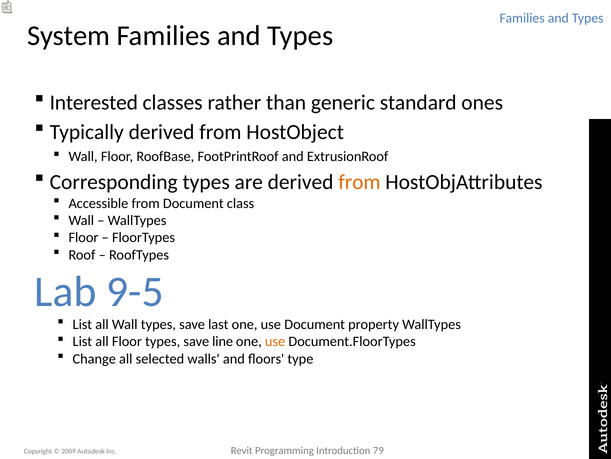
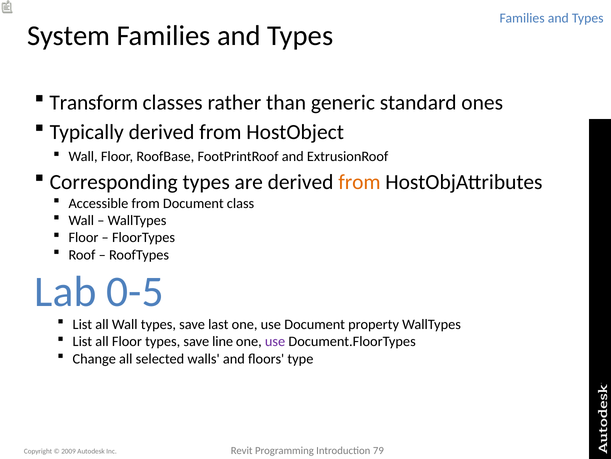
Interested: Interested -> Transform (94, 103)
9-5: 9-5 -> 0-5 (135, 291)
use colour: orange -> purple (275, 341)
